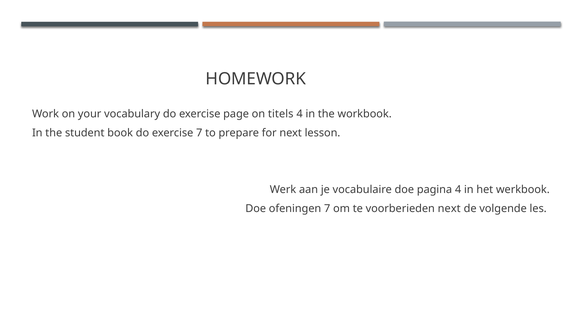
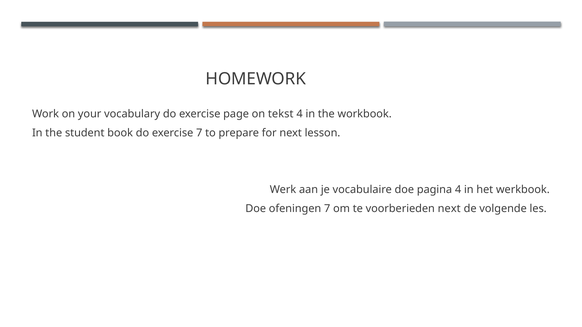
titels: titels -> tekst (281, 114)
